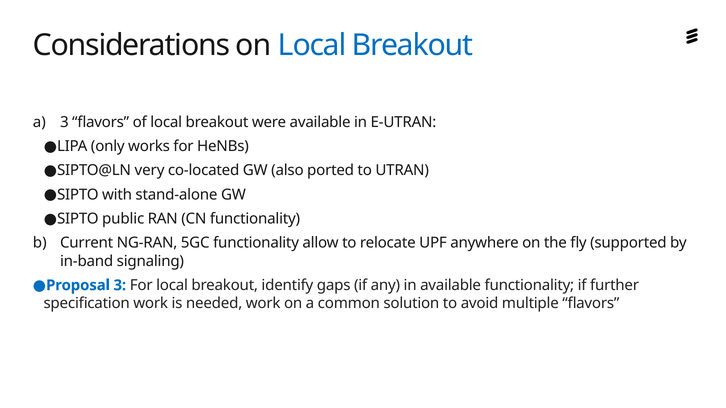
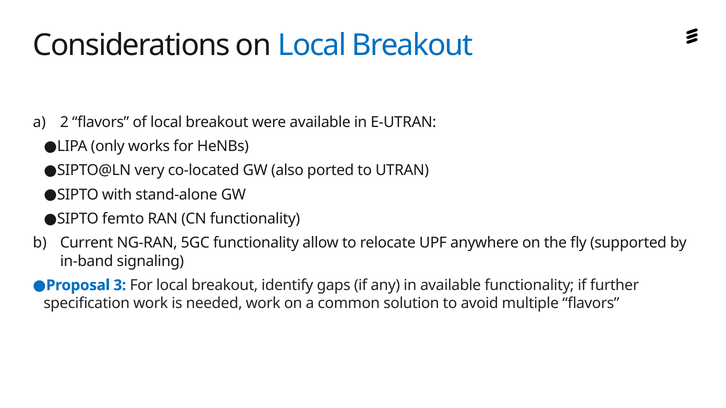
a 3: 3 -> 2 (64, 122)
public: public -> femto (123, 219)
